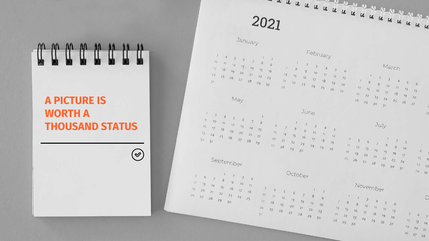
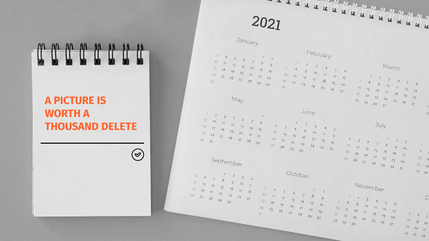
STATUS: STATUS -> DELETE (119, 127)
